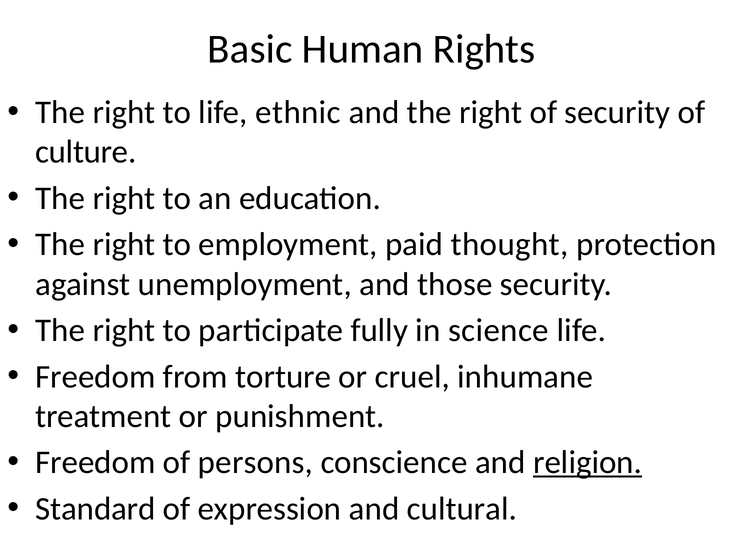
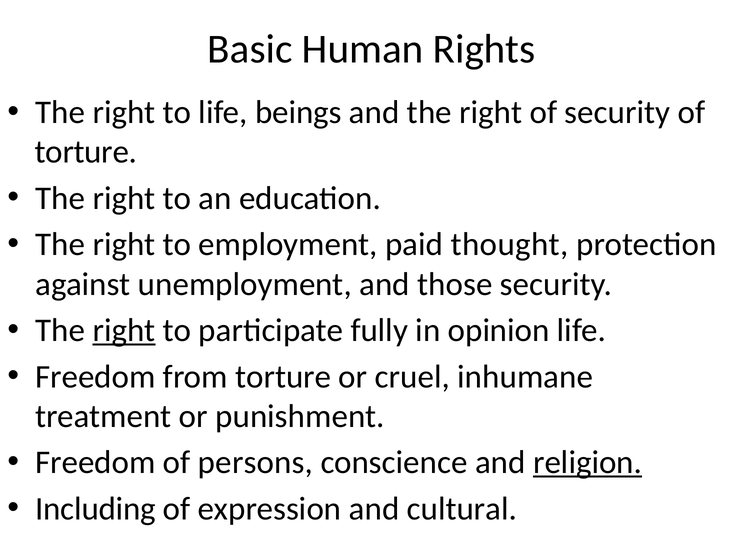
ethnic: ethnic -> beings (298, 113)
culture: culture -> torture (86, 152)
right underline: none -> present (124, 331)
science: science -> opinion (499, 331)
Standard: Standard -> Including (96, 509)
